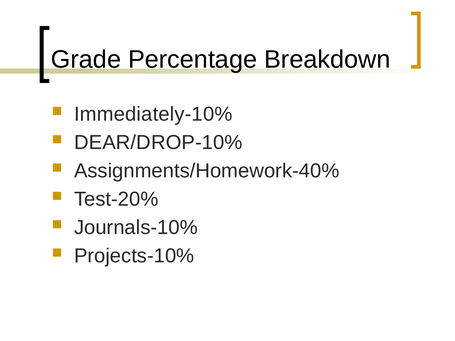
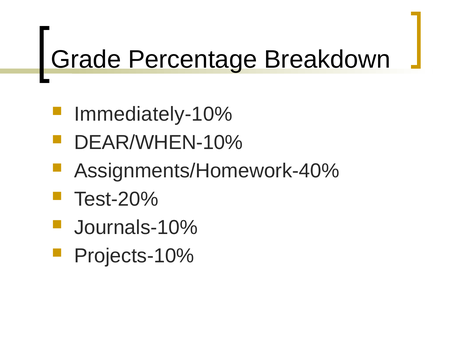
DEAR/DROP-10%: DEAR/DROP-10% -> DEAR/WHEN-10% (158, 143)
